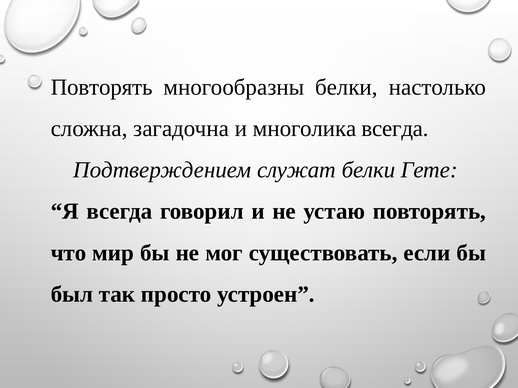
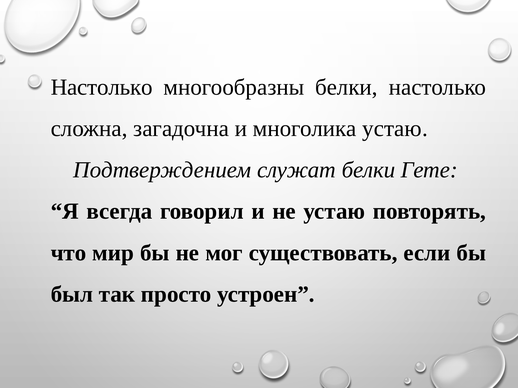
Повторять: Повторять -> Настолько (102, 87)
многолика всегда: всегда -> устаю (395, 129)
